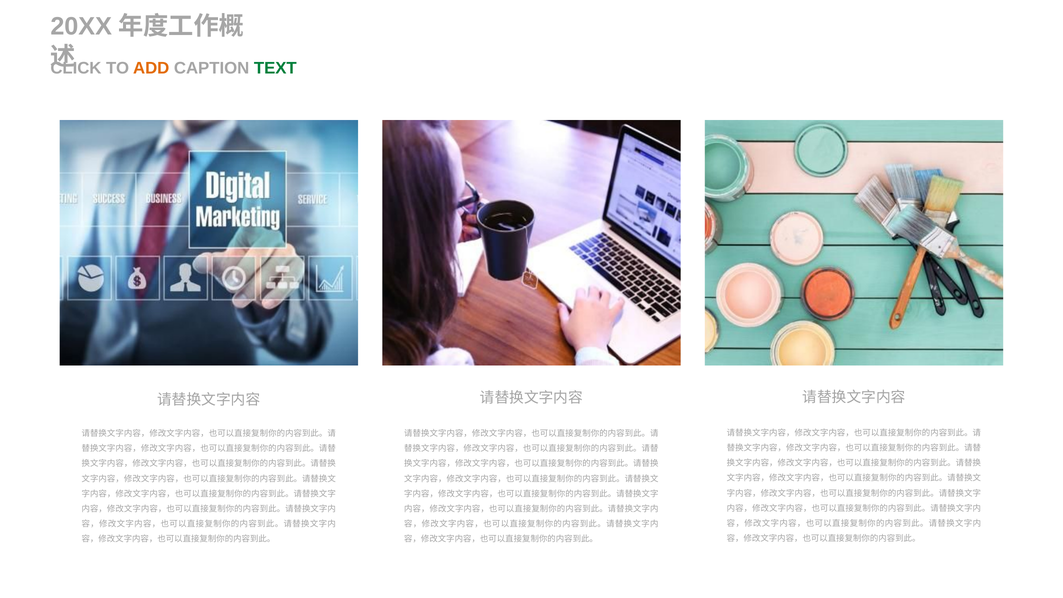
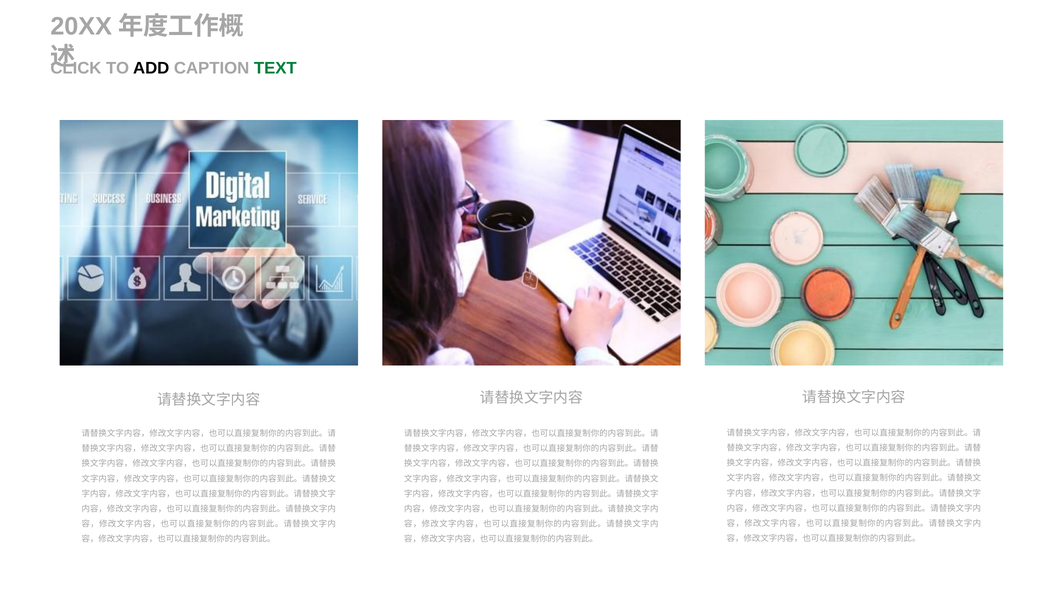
ADD colour: orange -> black (151, 68)
